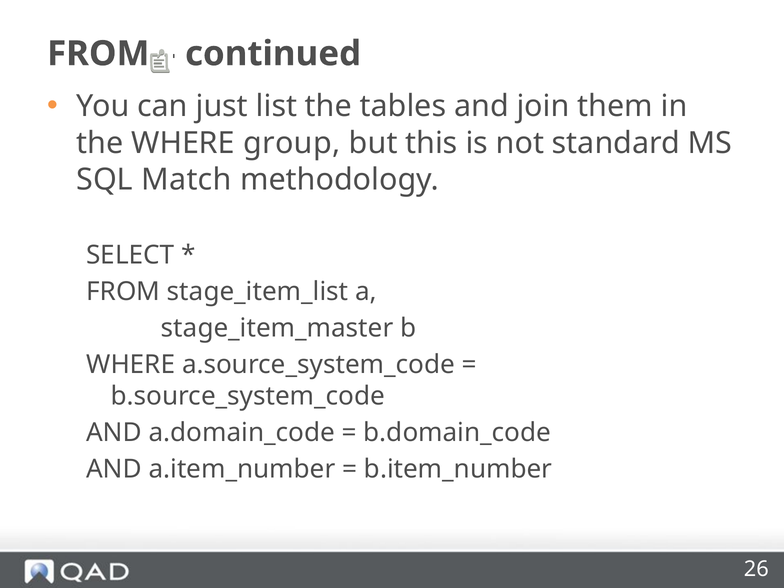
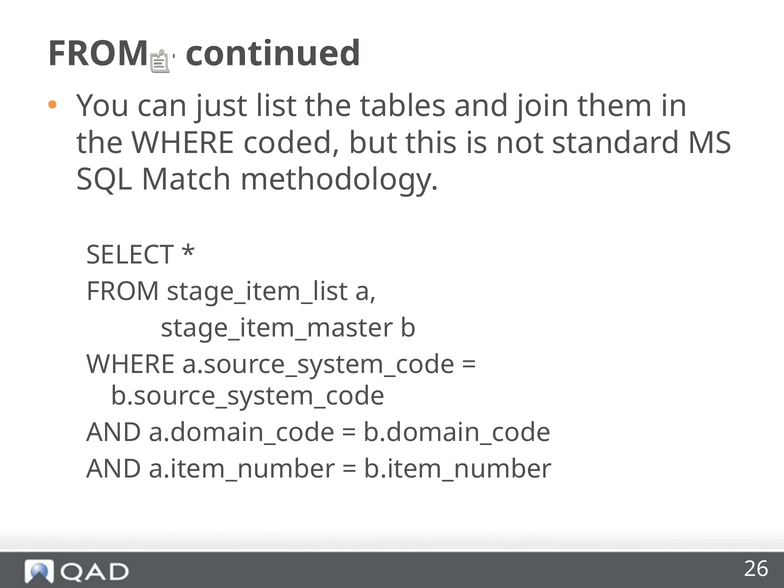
group: group -> coded (292, 143)
